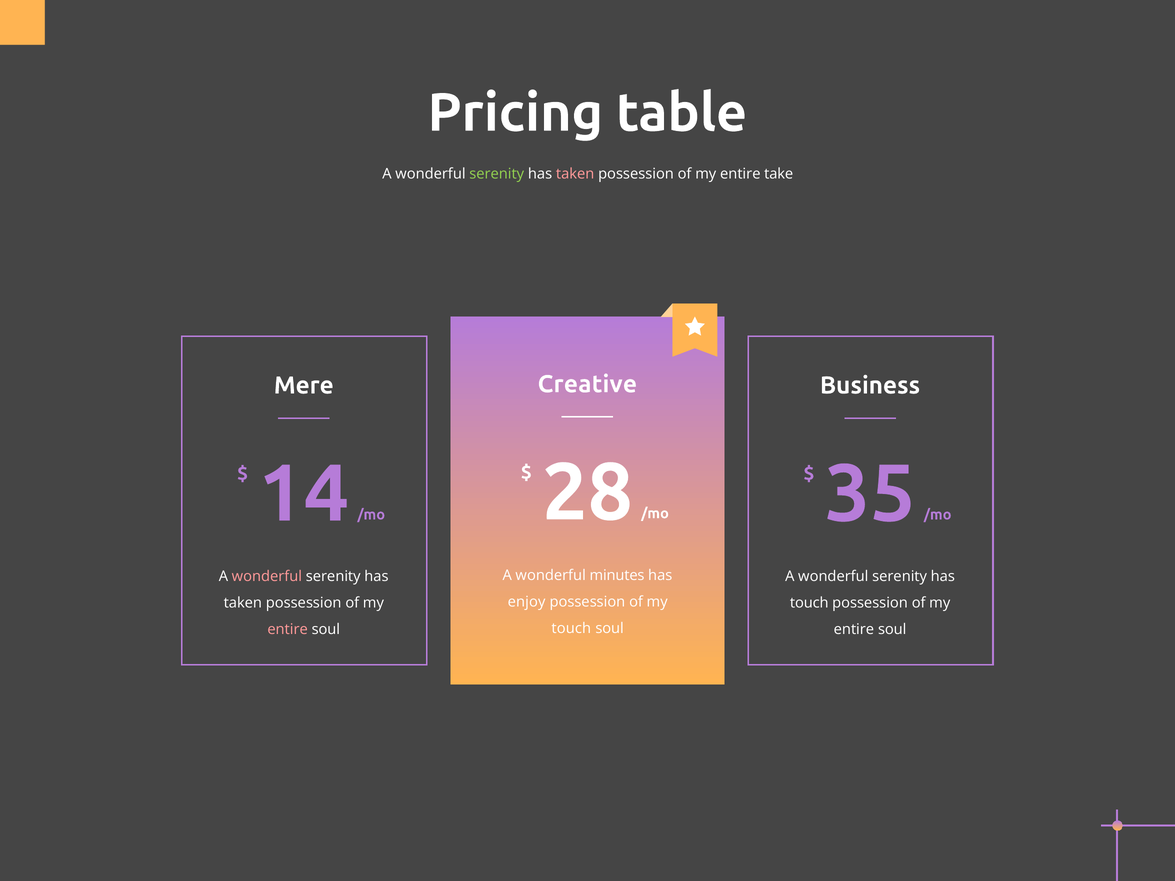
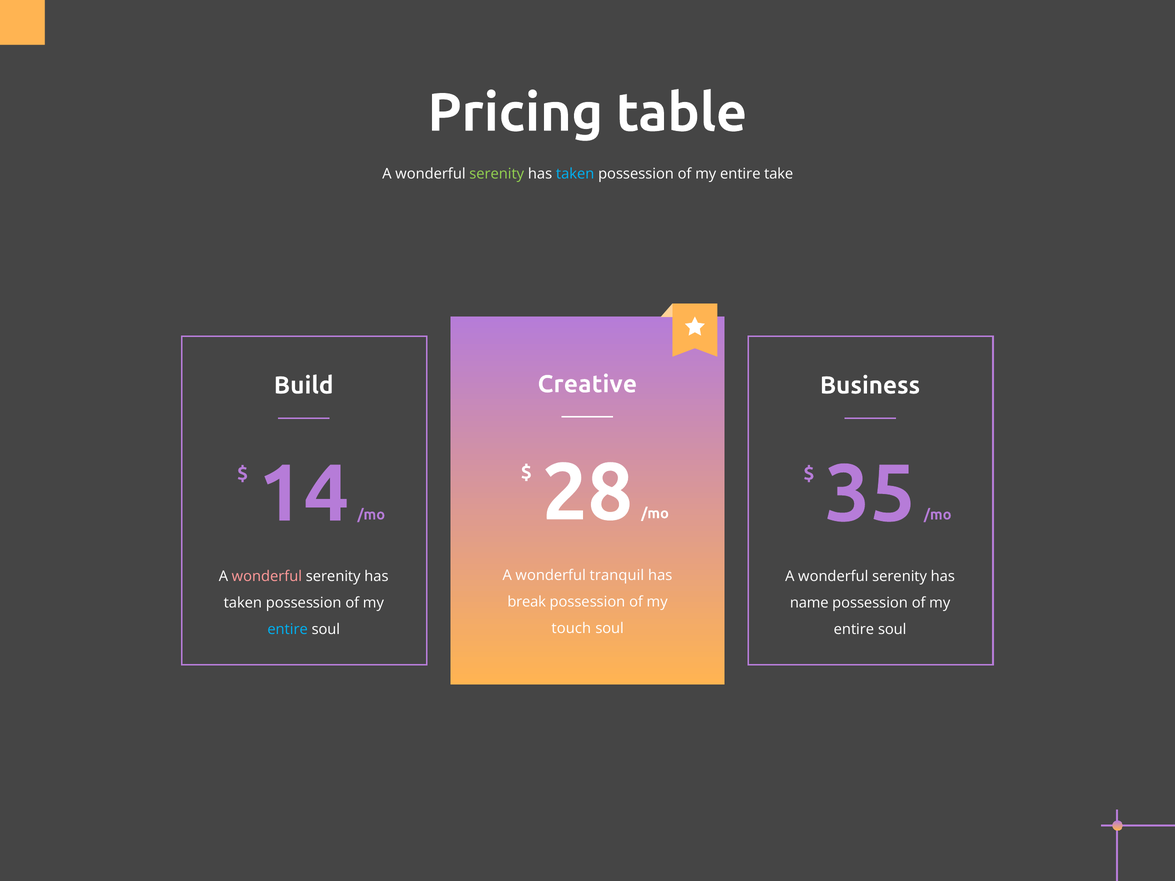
taken colour: pink -> light blue (575, 174)
Mere: Mere -> Build (304, 386)
minutes: minutes -> tranquil (617, 575)
enjoy: enjoy -> break (527, 602)
touch: touch -> name (809, 603)
entire colour: pink -> light blue (288, 630)
